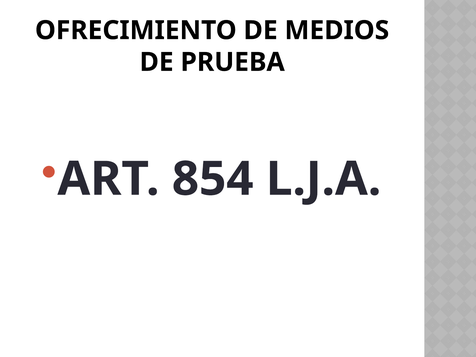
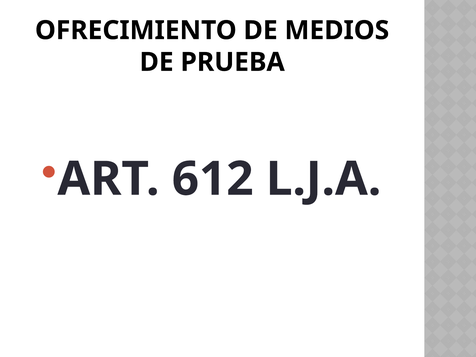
854: 854 -> 612 (213, 179)
